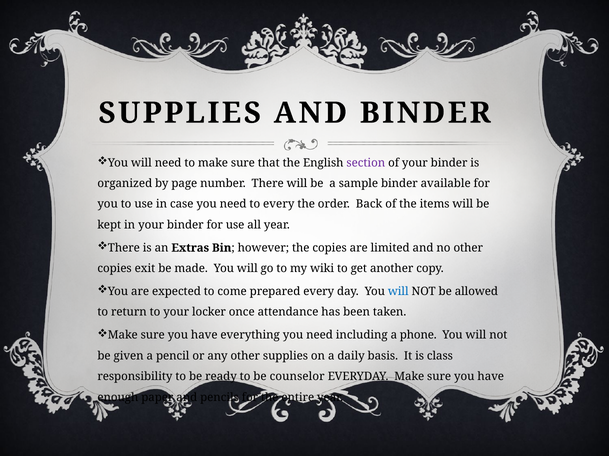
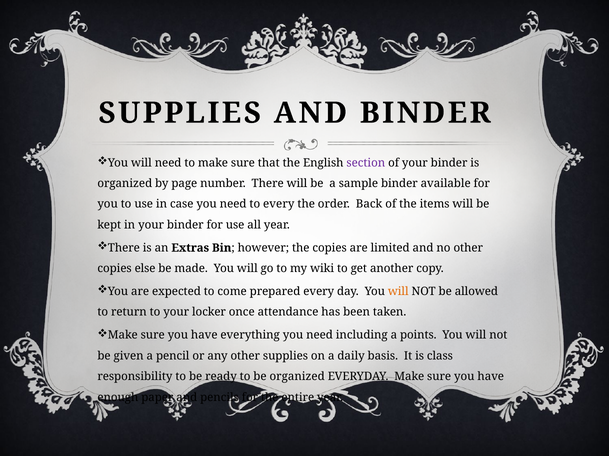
exit: exit -> else (145, 269)
will colour: blue -> orange (398, 292)
phone: phone -> points (418, 336)
be counselor: counselor -> organized (297, 377)
